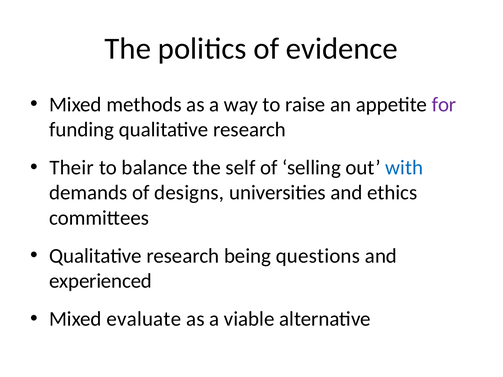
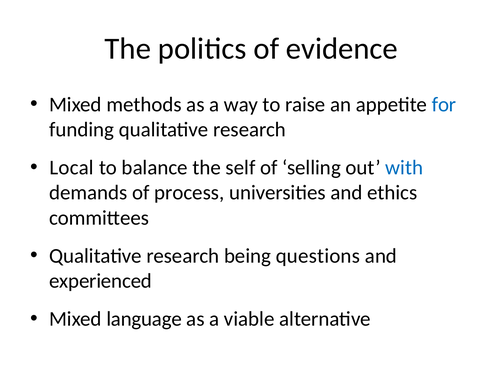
for colour: purple -> blue (444, 105)
Their: Their -> Local (72, 168)
designs: designs -> process (189, 193)
evaluate: evaluate -> language (144, 319)
